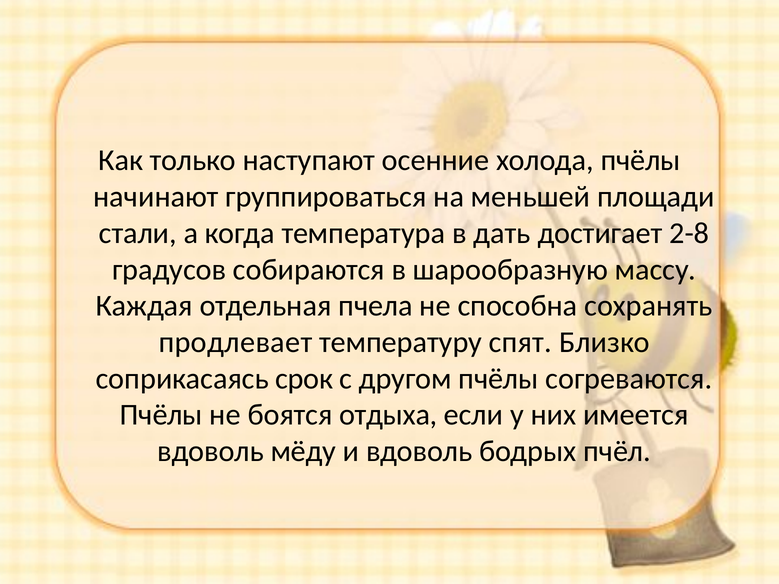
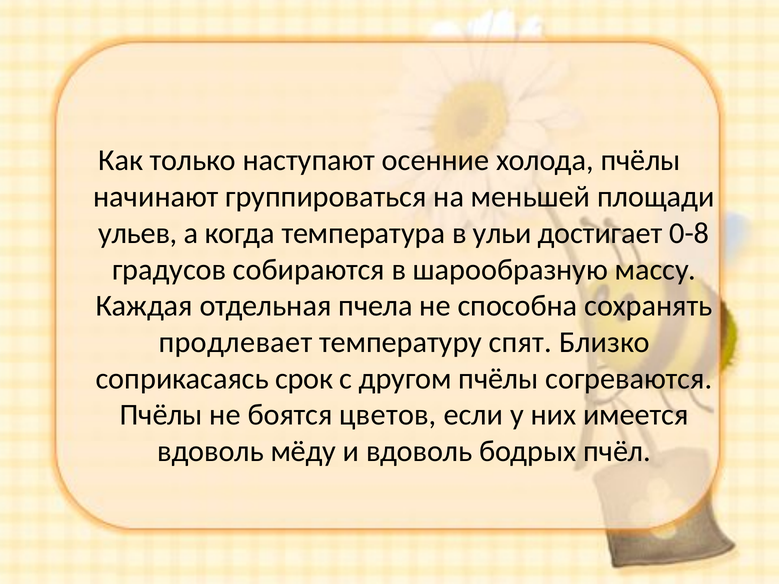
стали: стали -> ульев (138, 233)
дать: дать -> ульи (502, 233)
2-8: 2-8 -> 0-8 (689, 233)
отдыха: отдыха -> цветов (388, 415)
